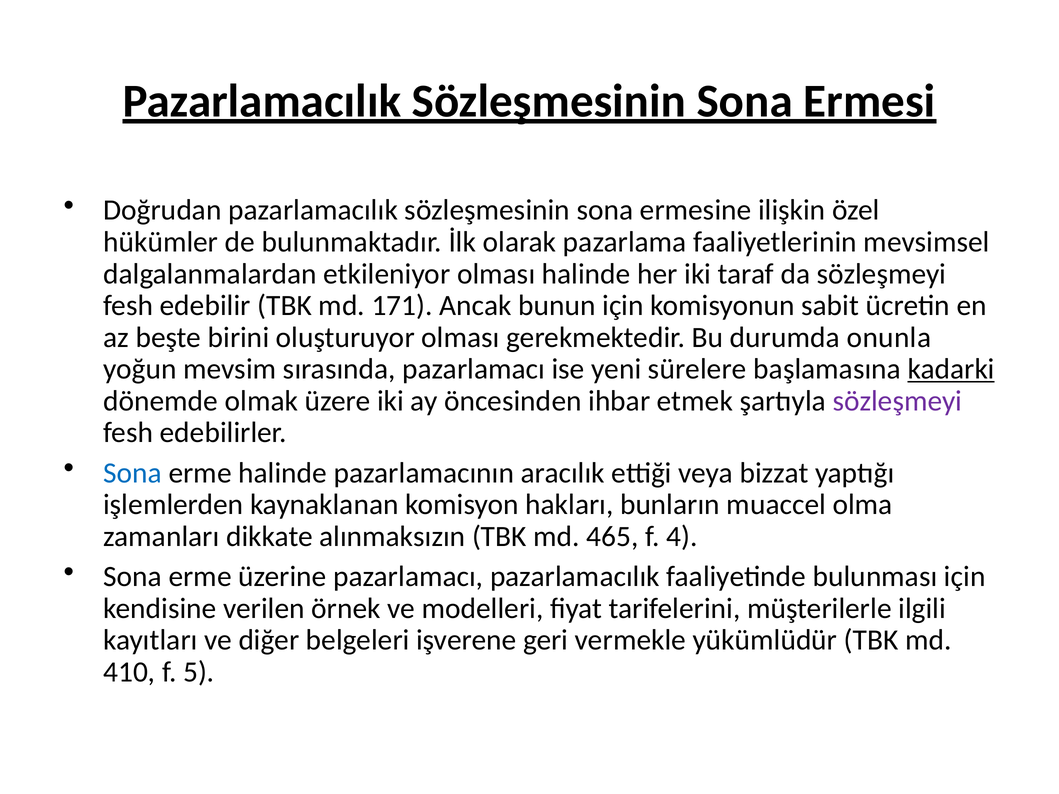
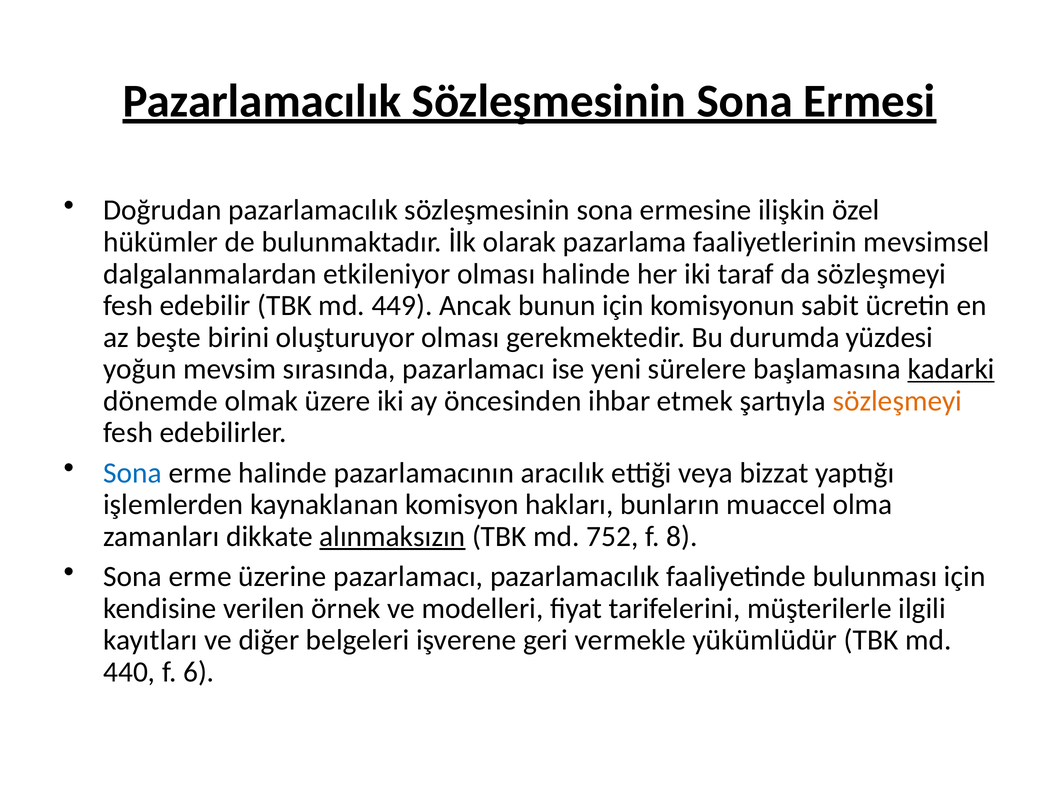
171: 171 -> 449 (402, 306)
onunla: onunla -> yüzdesi (889, 337)
sözleşmeyi colour: purple -> orange (897, 401)
alınmaksızın underline: none -> present (392, 537)
465: 465 -> 752 (612, 537)
4: 4 -> 8 (682, 537)
410: 410 -> 440 (129, 672)
5: 5 -> 6 (199, 672)
